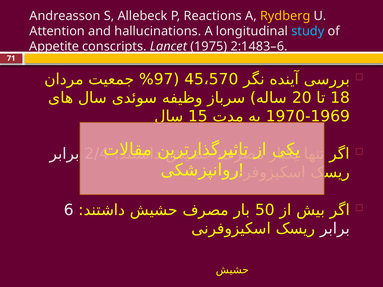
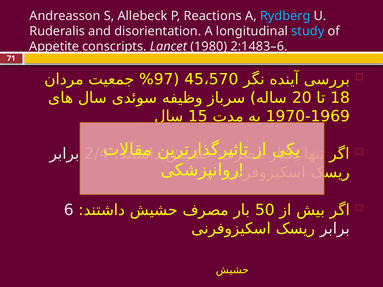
Rydberg colour: yellow -> light blue (285, 16)
Attention: Attention -> Ruderalis (57, 31)
hallucinations: hallucinations -> disorientation (158, 31)
1975: 1975 -> 1980 (209, 47)
